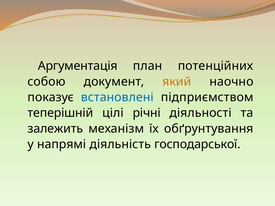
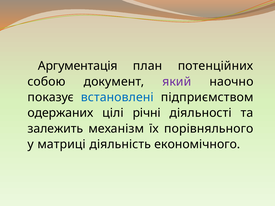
який colour: orange -> purple (177, 82)
теперішній: теперішній -> одержаних (60, 113)
обґрунтування: обґрунтування -> порівняльного (209, 129)
напрямі: напрямі -> матриці (62, 144)
господарської: господарської -> економічного (197, 144)
